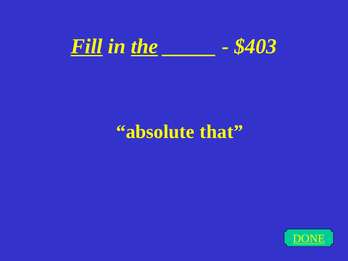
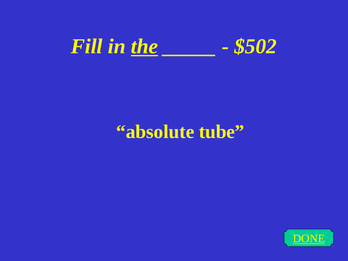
Fill underline: present -> none (87, 46)
$403: $403 -> $502 (256, 46)
that: that -> tube (222, 132)
